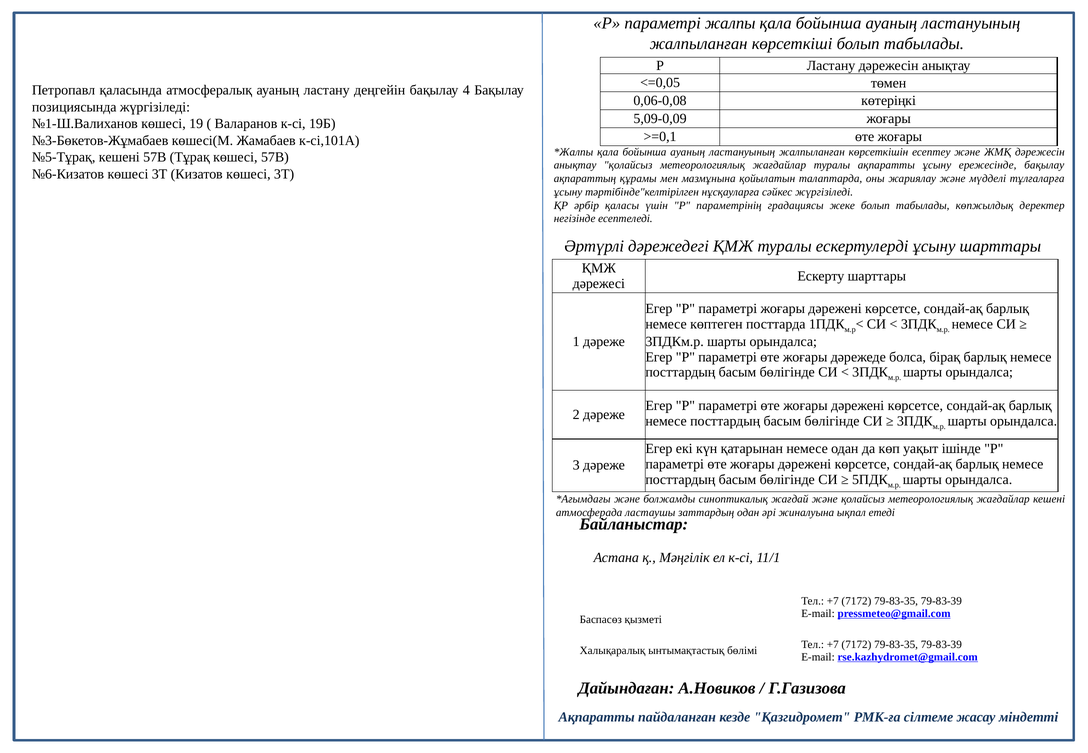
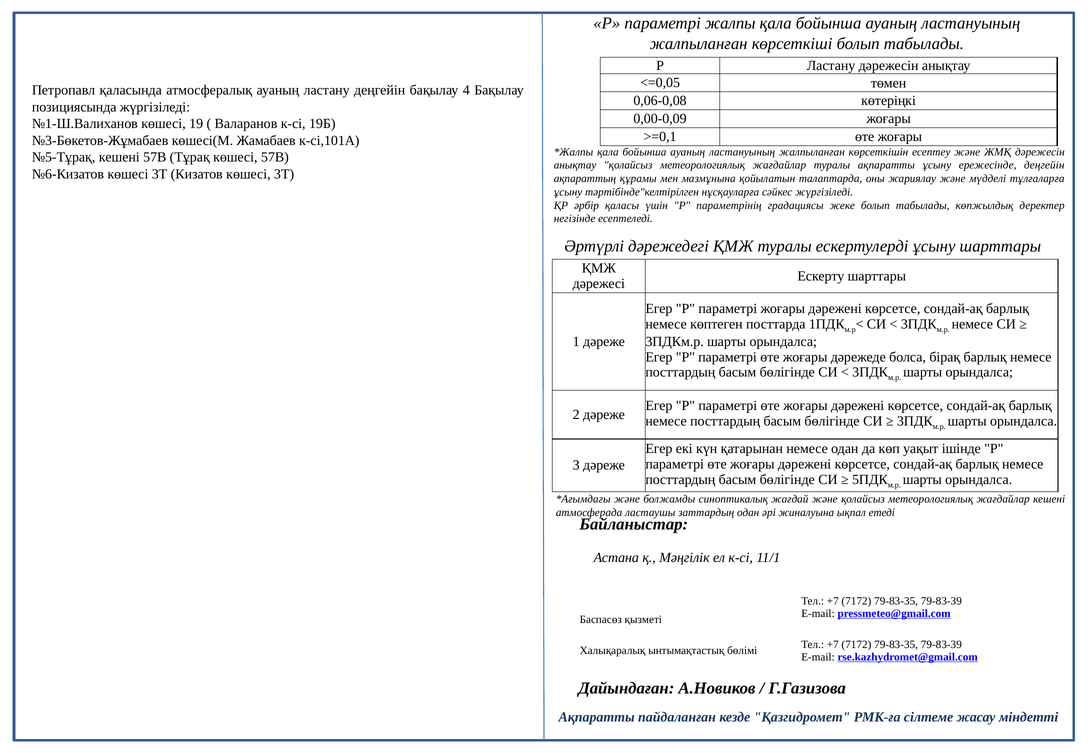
5,09-0,09: 5,09-0,09 -> 0,00-0,09 (660, 119)
ережесінде бақылау: бақылау -> деңгейін (1044, 165)
